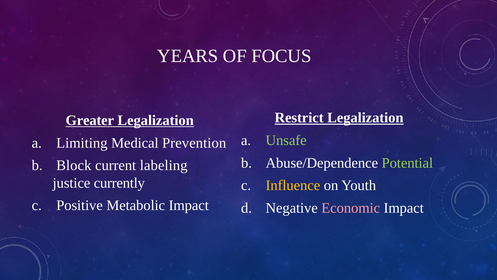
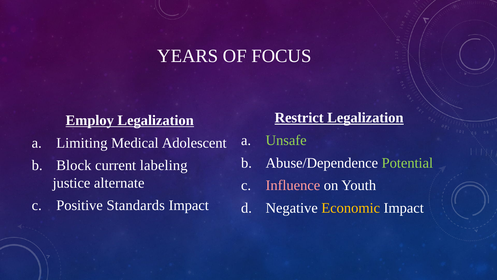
Greater: Greater -> Employ (90, 120)
Prevention: Prevention -> Adolescent (194, 143)
currently: currently -> alternate (119, 183)
Influence colour: yellow -> pink (293, 185)
Metabolic: Metabolic -> Standards (136, 205)
Economic colour: pink -> yellow (351, 208)
